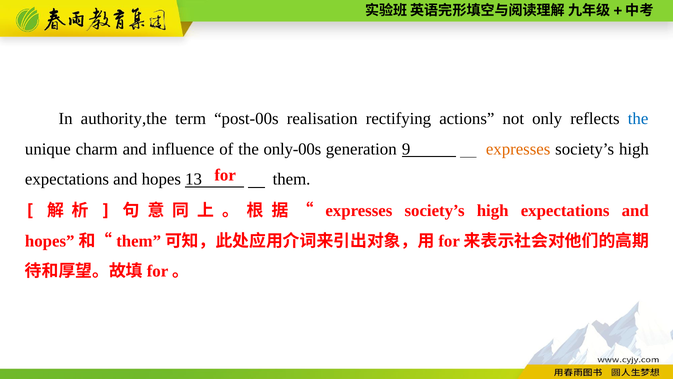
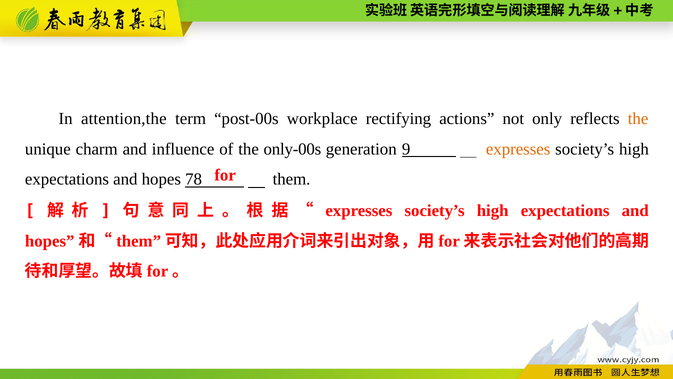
authority,the: authority,the -> attention,the (124, 119)
realisation: realisation -> workplace (322, 119)
the colour: blue -> orange (638, 119)
13: 13 -> 78 (194, 179)
